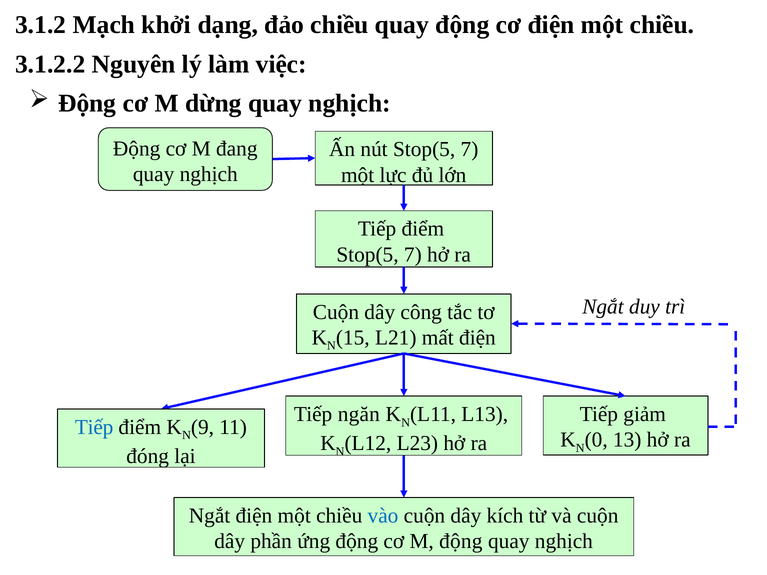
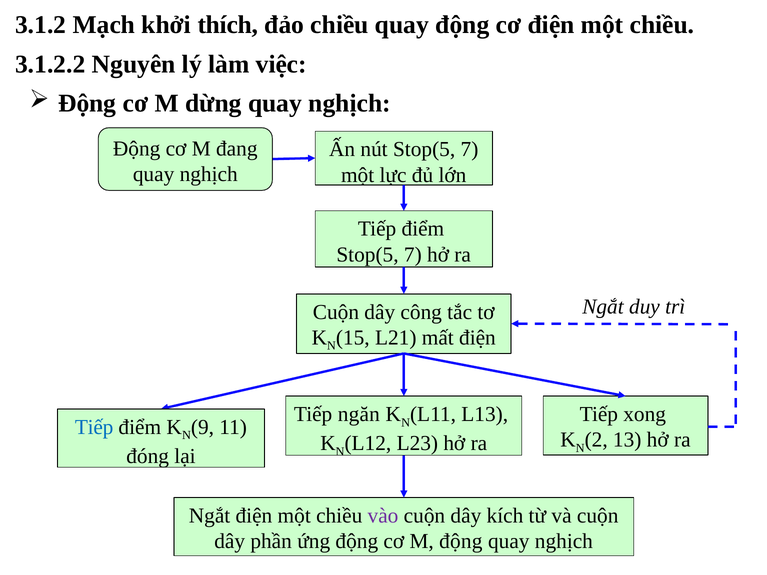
dạng: dạng -> thích (228, 25)
giảm: giảm -> xong (645, 414)
0: 0 -> 2 (596, 440)
vào colour: blue -> purple (383, 516)
